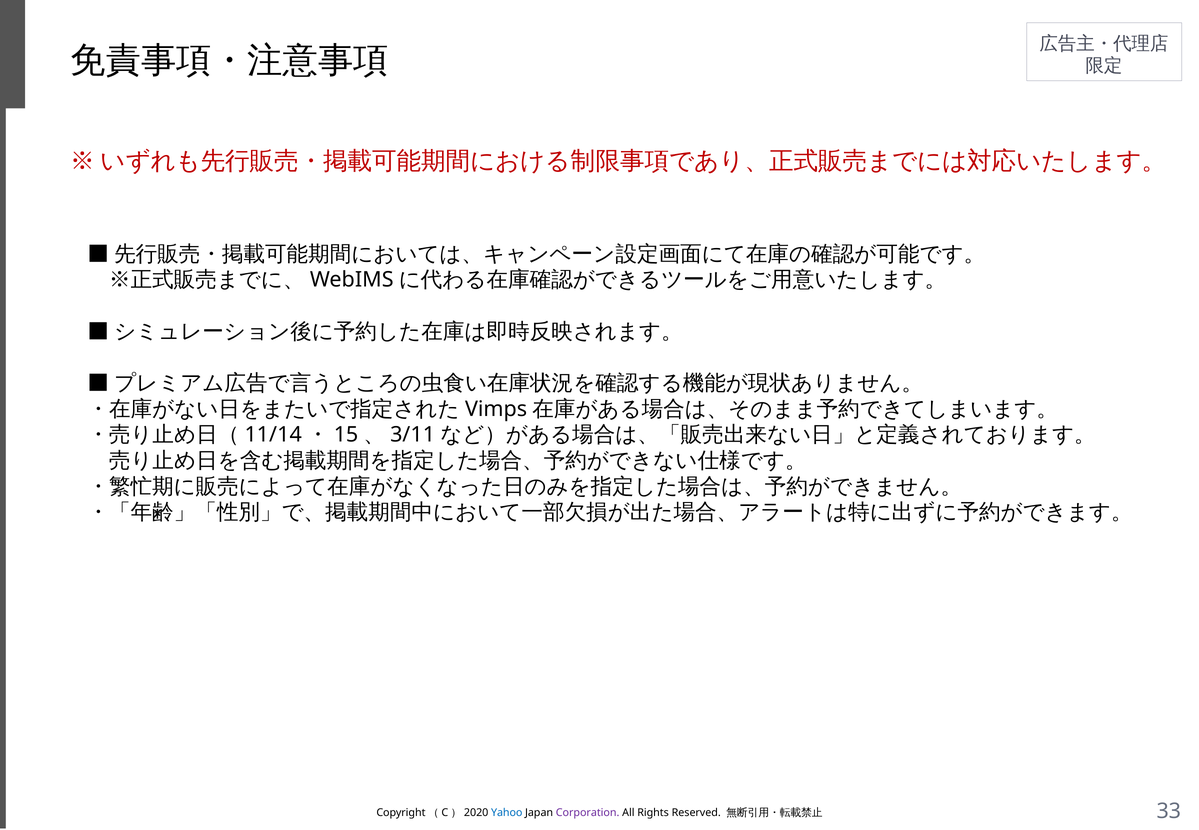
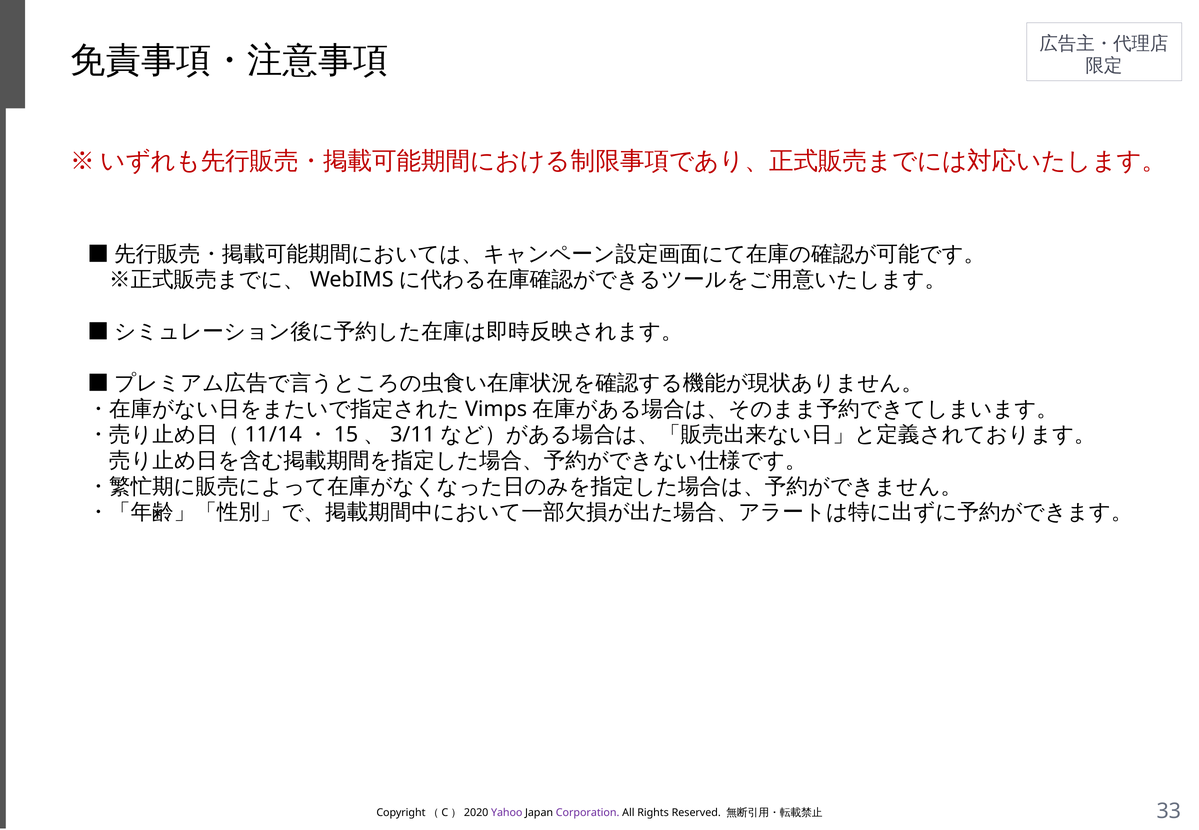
Yahoo colour: blue -> purple (507, 813)
